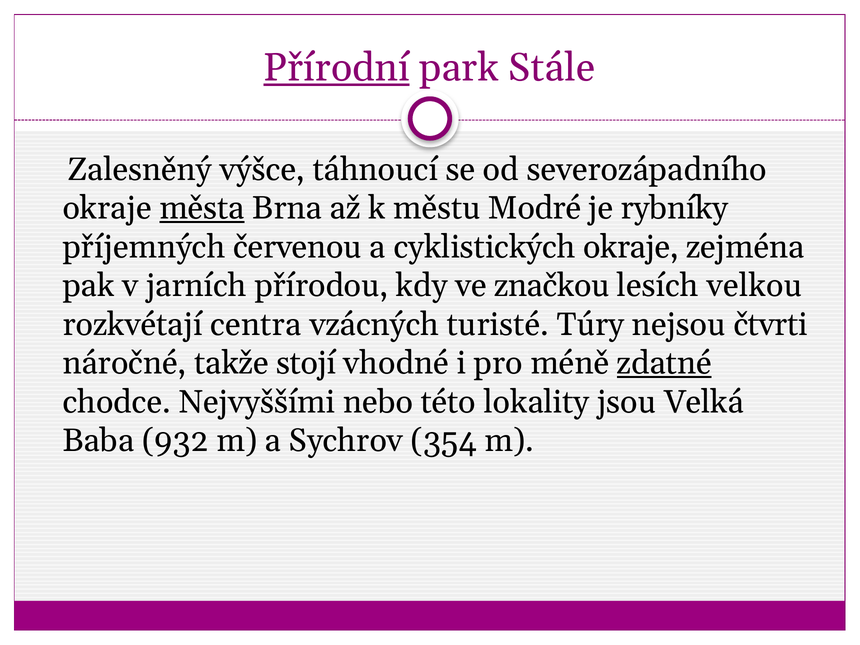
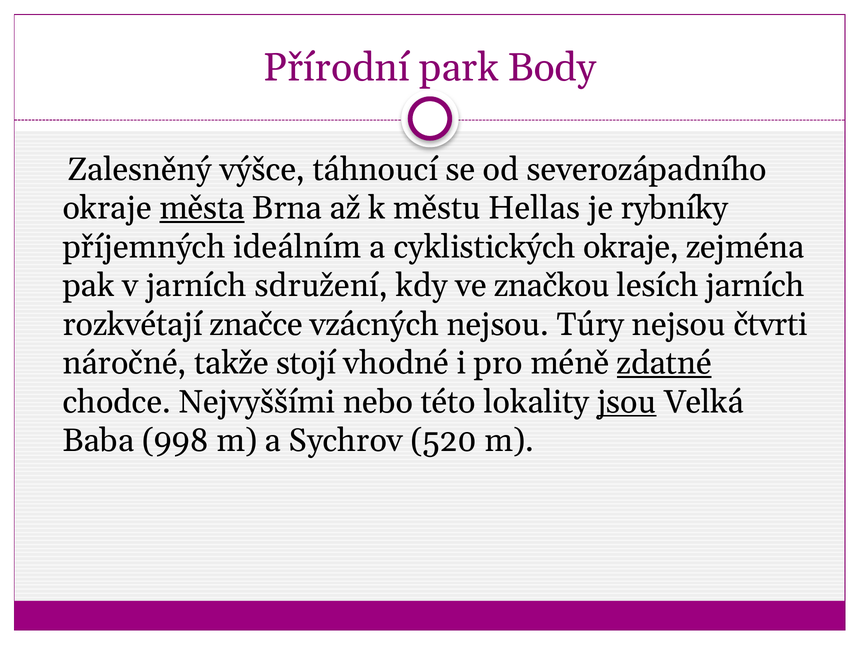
Přírodní underline: present -> none (336, 68)
Stále: Stále -> Body (552, 68)
Modré: Modré -> Hellas (534, 208)
červenou: červenou -> ideálním (297, 247)
přírodou: přírodou -> sdružení (321, 286)
lesích velkou: velkou -> jarních (755, 286)
centra: centra -> značce (256, 324)
vzácných turisté: turisté -> nejsou (498, 324)
jsou underline: none -> present (627, 402)
932: 932 -> 998 (176, 441)
354: 354 -> 520 (444, 441)
